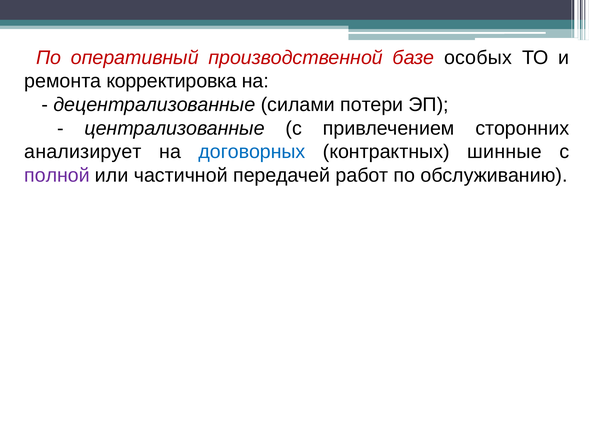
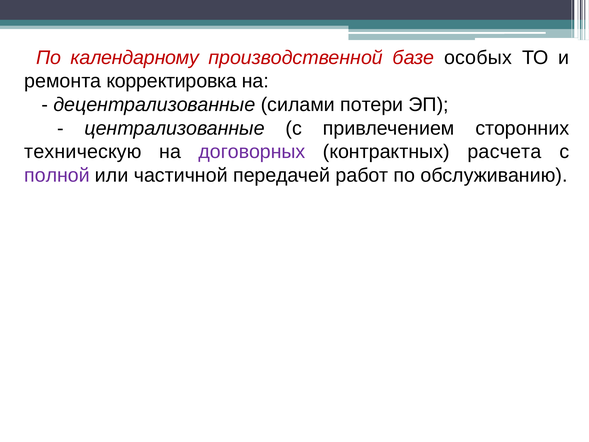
оперативный: оперативный -> календарному (135, 57)
анализирует: анализирует -> техническую (83, 152)
договорных colour: blue -> purple (252, 152)
шинные: шинные -> расчета (504, 152)
